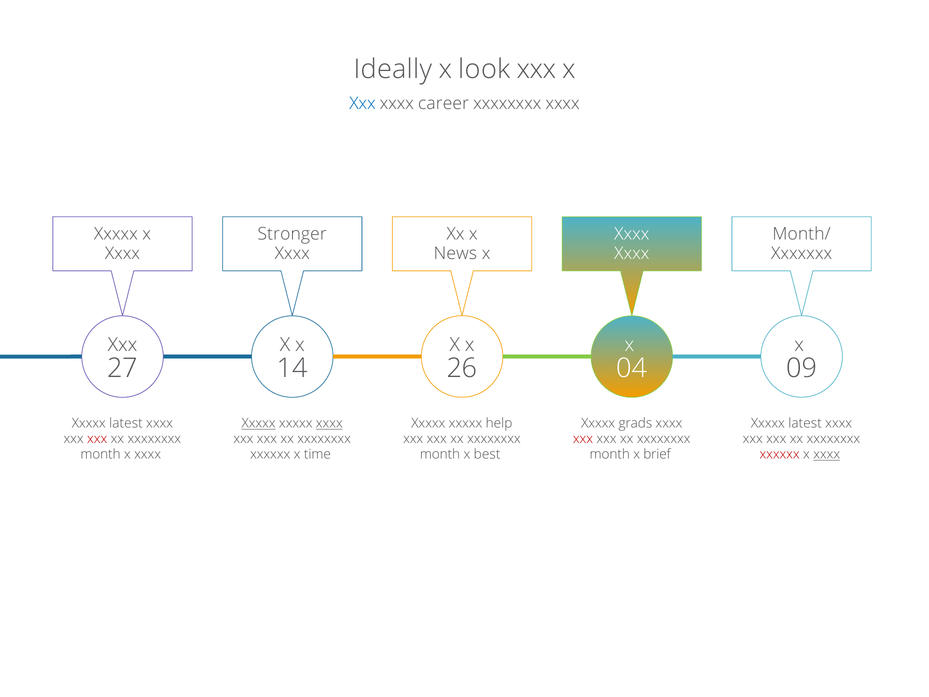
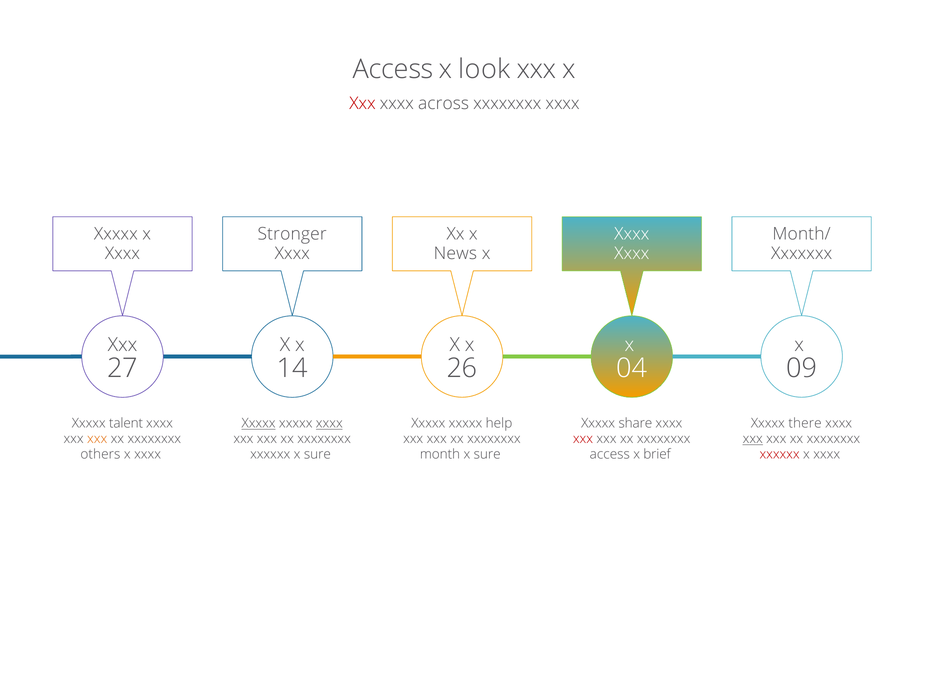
Ideally: Ideally -> Access (393, 69)
Xxx colour: blue -> red (362, 103)
career: career -> across (444, 103)
latest: latest -> talent (126, 423)
grads: grads -> share (635, 423)
latest: latest -> there (805, 423)
xxx colour: red -> orange (97, 439)
xxx underline: none -> present (753, 439)
month: month -> others (100, 454)
xxxxxx x time: time -> sure (317, 454)
best: best -> sure (487, 454)
month: month -> access (610, 454)
xxxx underline: present -> none (827, 454)
